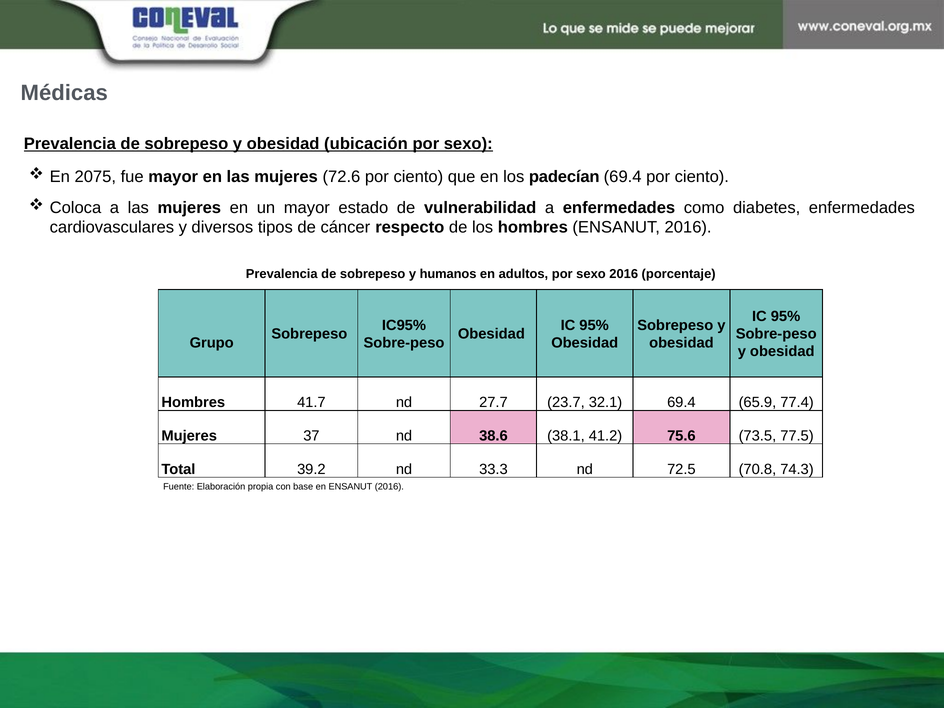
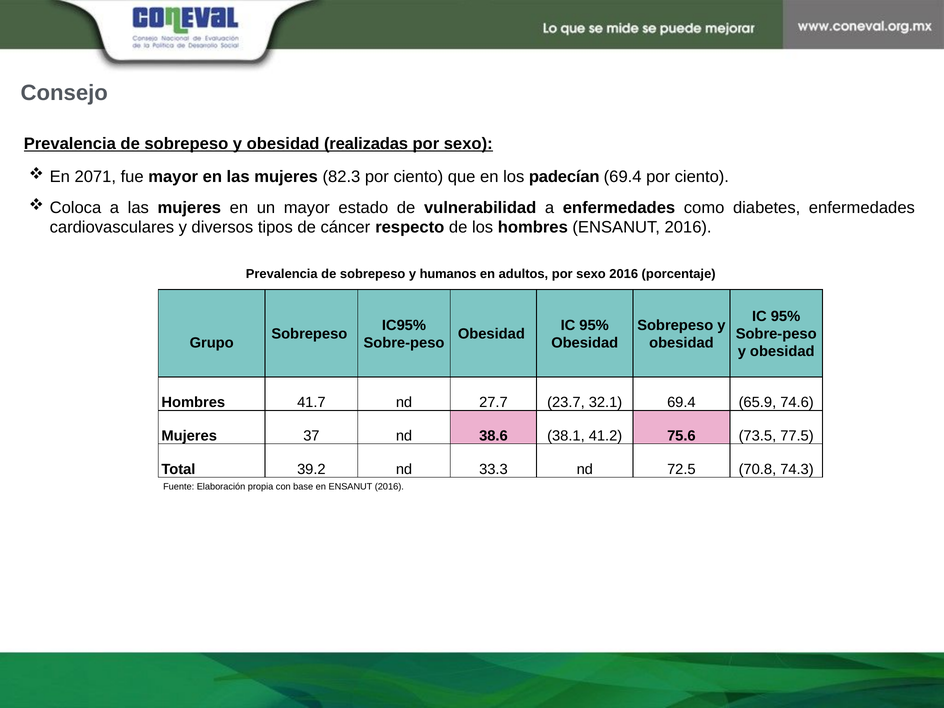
Médicas: Médicas -> Consejo (64, 93)
ubicación: ubicación -> realizadas (366, 144)
2075: 2075 -> 2071 (95, 177)
72.6: 72.6 -> 82.3 (341, 177)
77.4: 77.4 -> 74.6 (797, 403)
